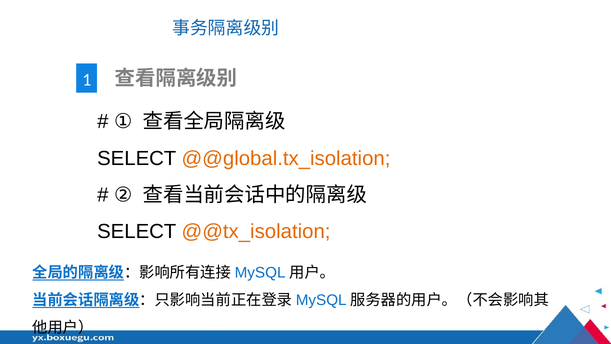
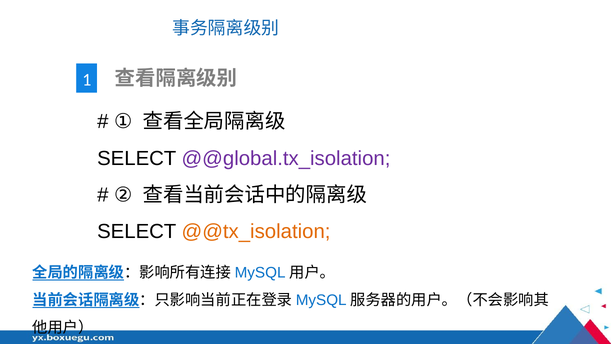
@@global.tx_isolation colour: orange -> purple (286, 158)
